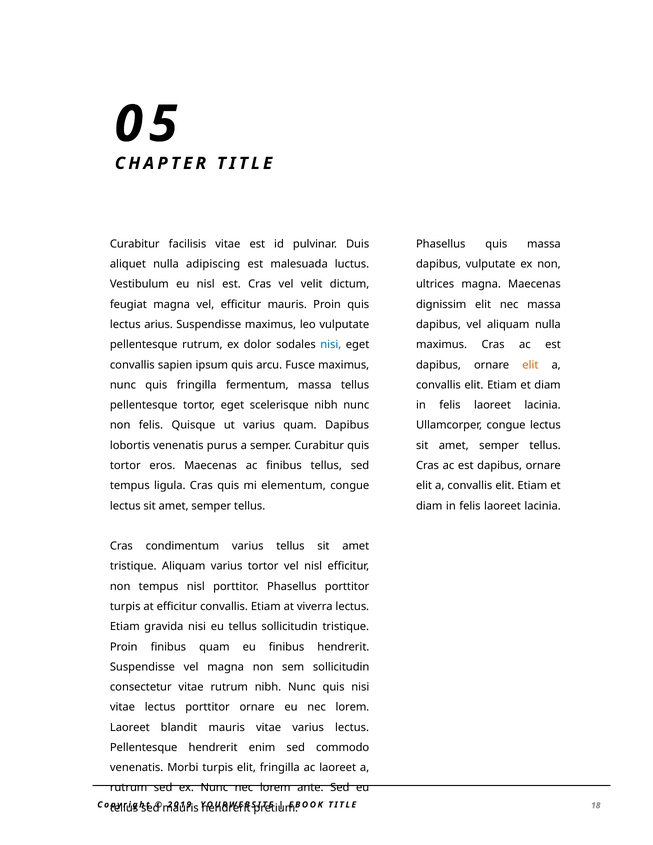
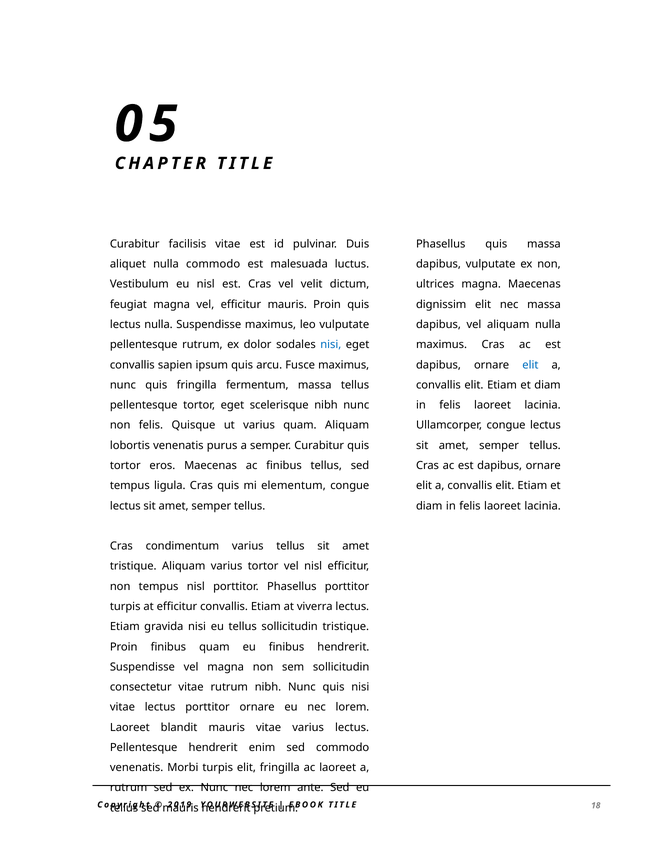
nulla adipiscing: adipiscing -> commodo (213, 264)
lectus arius: arius -> nulla (159, 325)
elit colour: orange -> blue (530, 365)
quam Dapibus: Dapibus -> Aliquam (347, 425)
